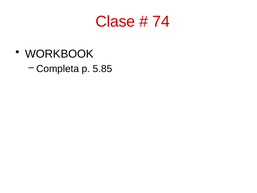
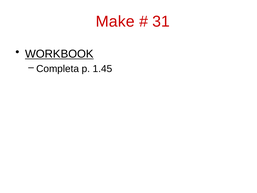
Clase: Clase -> Make (115, 21)
74: 74 -> 31 (161, 21)
WORKBOOK underline: none -> present (59, 54)
5.85: 5.85 -> 1.45 (103, 69)
